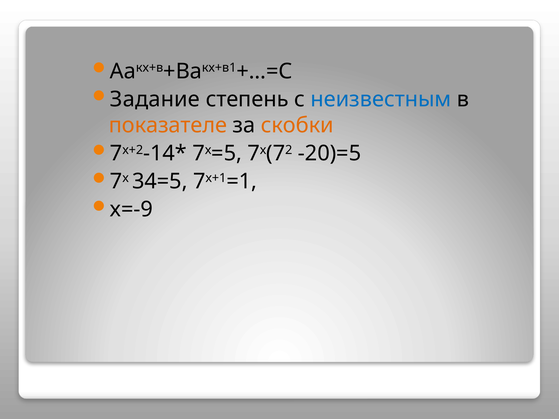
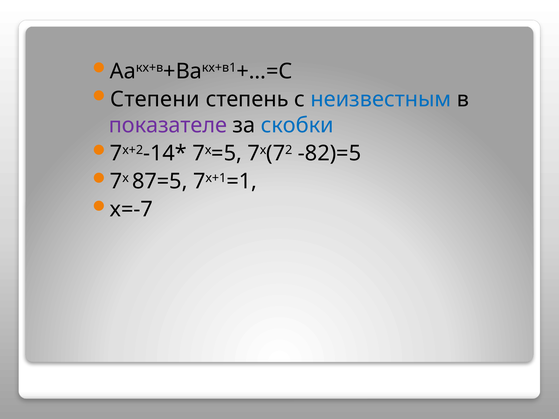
Задание: Задание -> Степени (155, 99)
показателе colour: orange -> purple (168, 125)
скобки colour: orange -> blue (297, 125)
-20)=5: -20)=5 -> -82)=5 (330, 153)
34=5: 34=5 -> 87=5 (160, 182)
х=-9: х=-9 -> х=-7 (131, 210)
